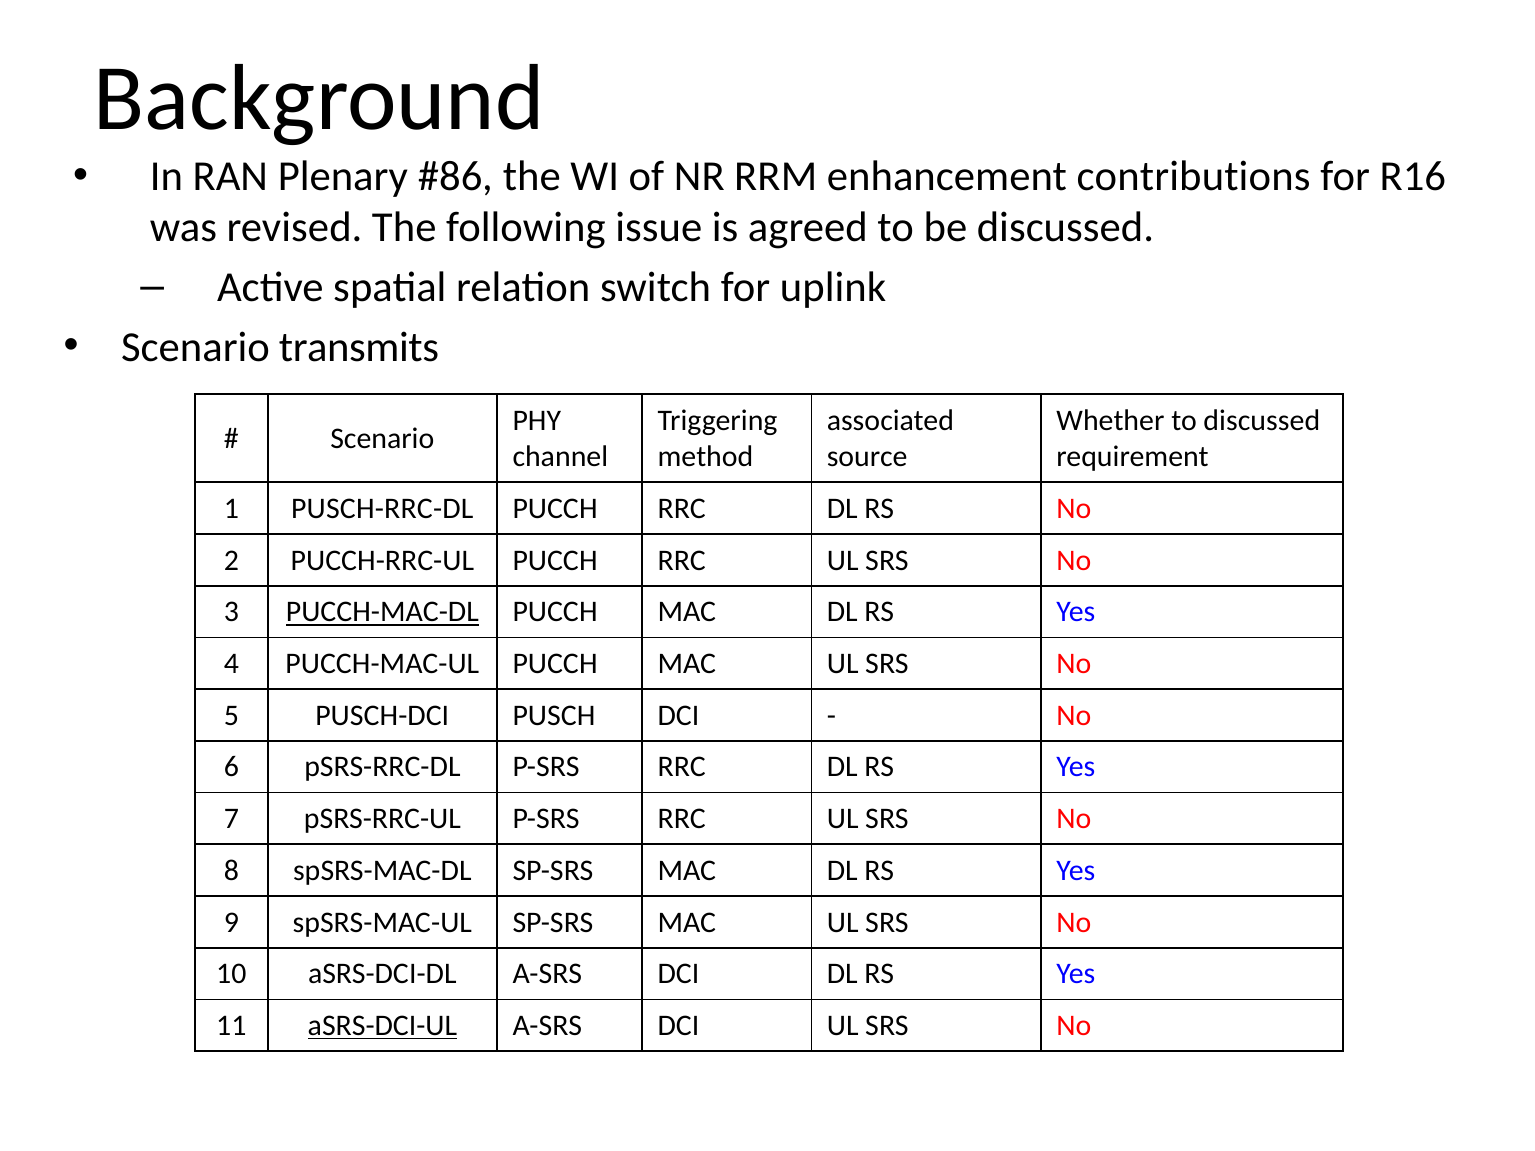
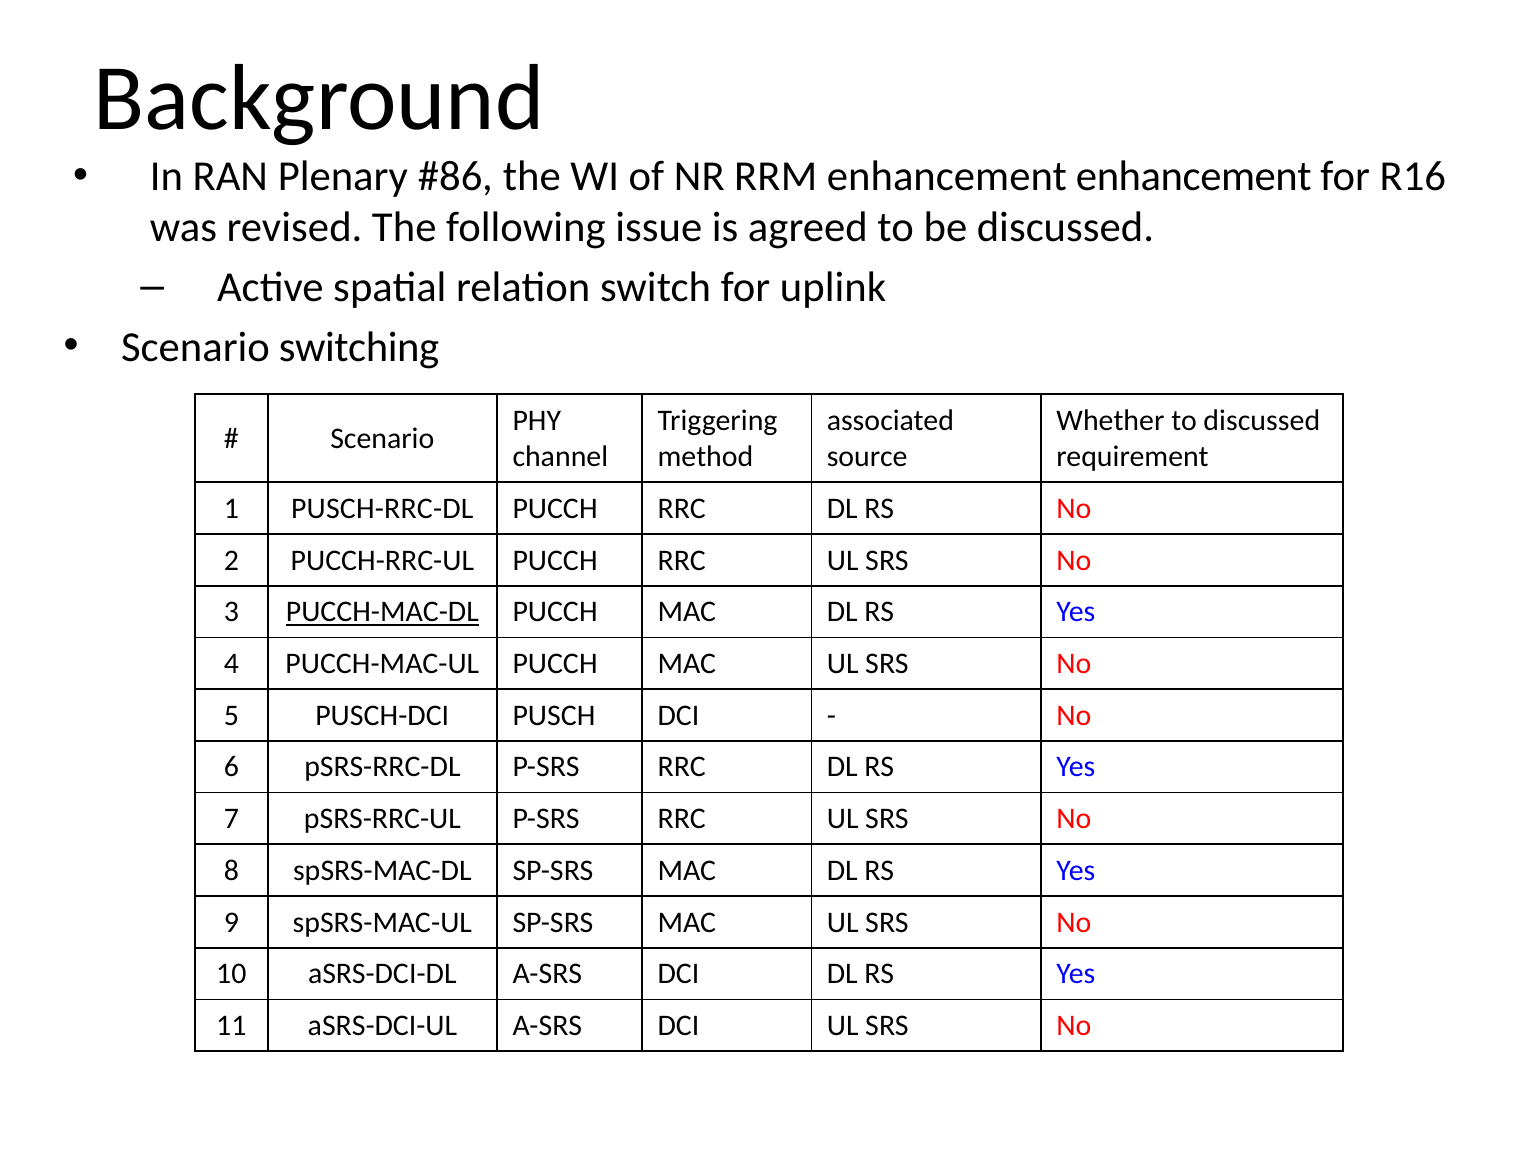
enhancement contributions: contributions -> enhancement (1194, 177)
transmits: transmits -> switching (359, 347)
aSRS-DCI-UL underline: present -> none (382, 1026)
